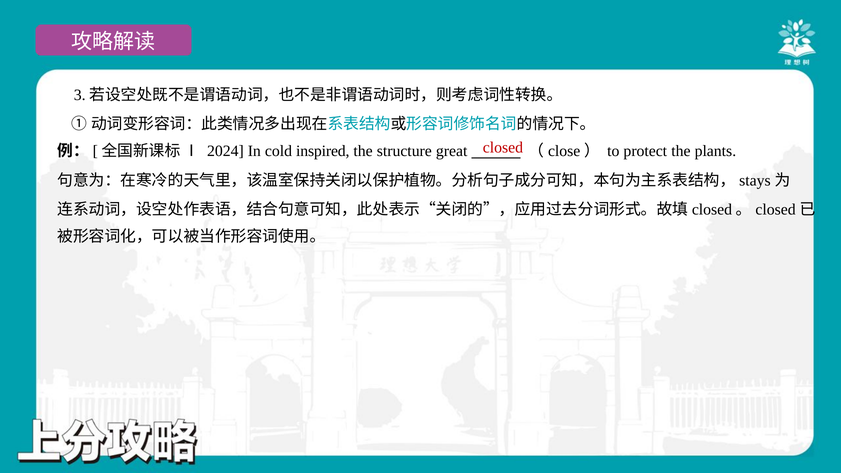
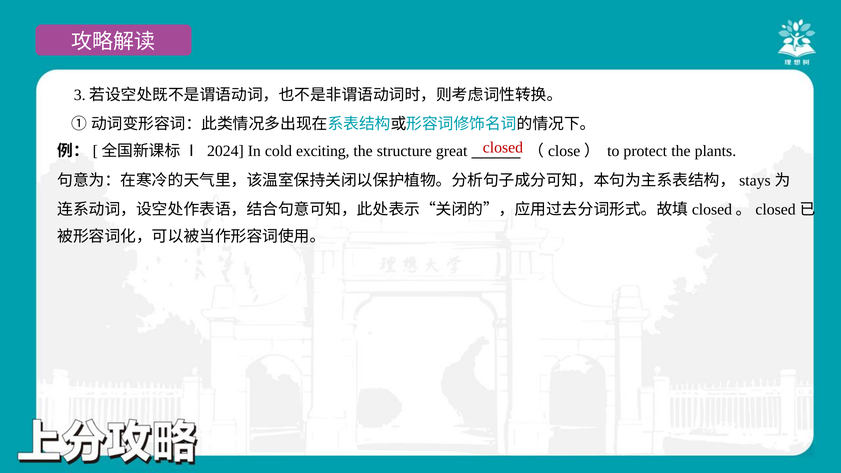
inspired: inspired -> exciting (323, 151)
